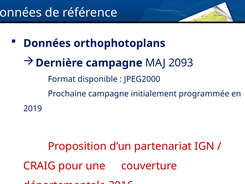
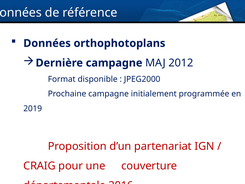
2093: 2093 -> 2012 (181, 63)
